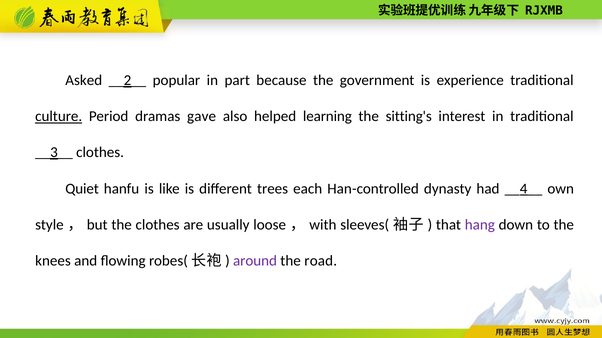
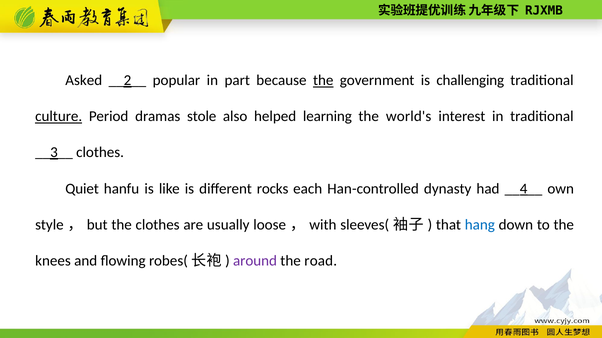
the underline: none -> present (323, 81)
experience: experience -> challenging (470, 81)
gave: gave -> stole (202, 117)
sitting's: sitting's -> world's (409, 117)
trees: trees -> rocks (273, 189)
hang colour: purple -> blue (480, 225)
